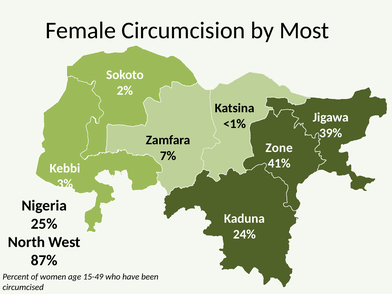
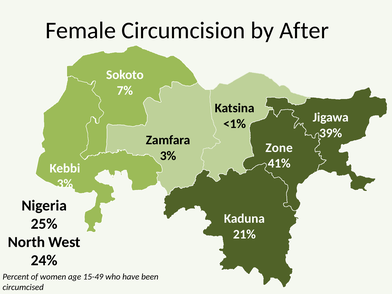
Most: Most -> After (304, 31)
2%: 2% -> 7% (125, 90)
7%: 7% -> 3% (168, 156)
24%: 24% -> 21% (244, 234)
87%: 87% -> 24% (44, 260)
